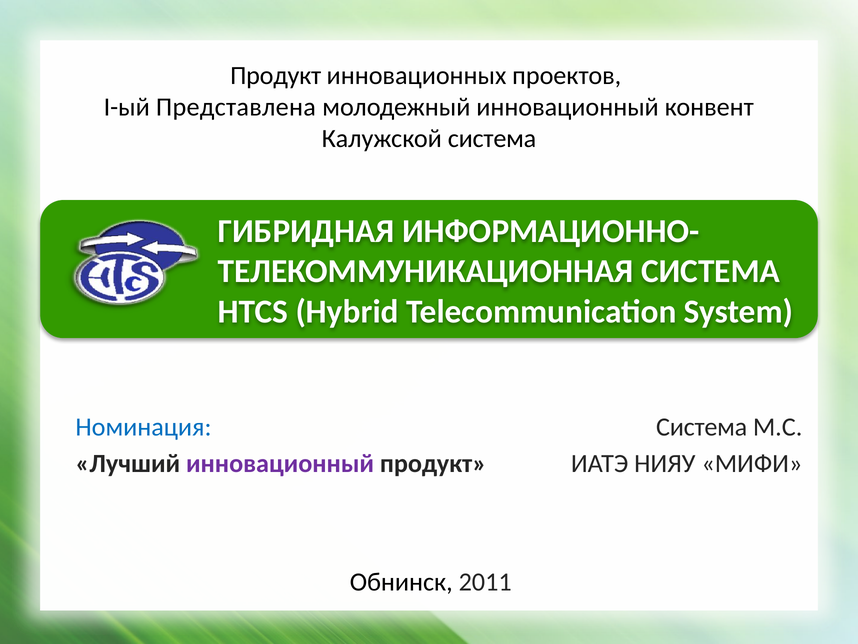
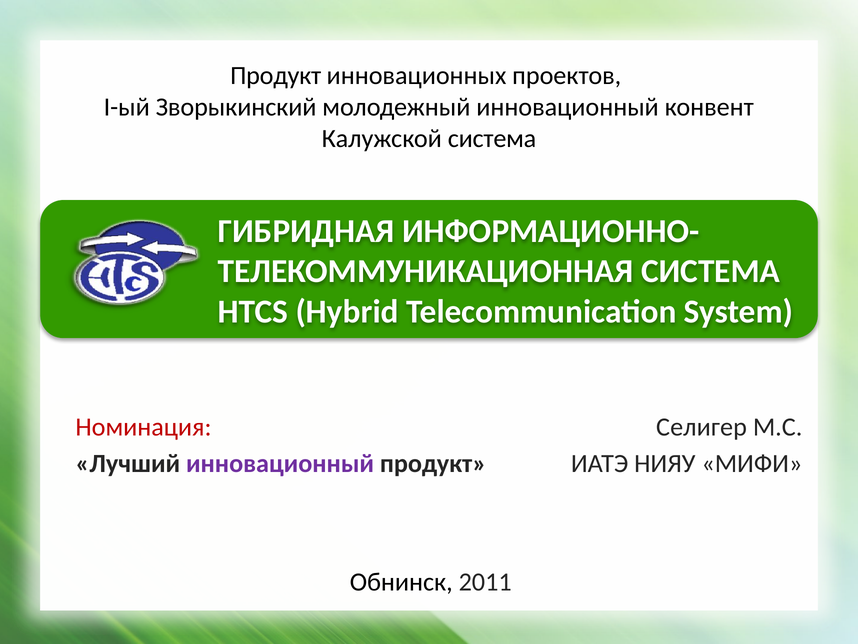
Представлена: Представлена -> Зворыкинский (236, 107)
Номинация colour: blue -> red (143, 427)
Система: Система -> Селигер (702, 427)
